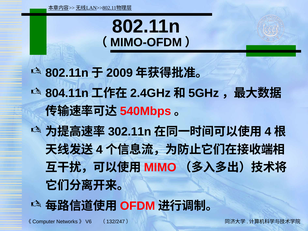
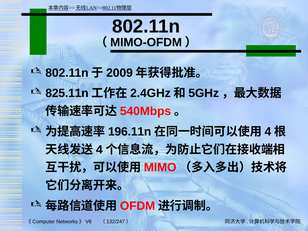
804.11n: 804.11n -> 825.11n (67, 93)
302.11n: 302.11n -> 196.11n (130, 132)
